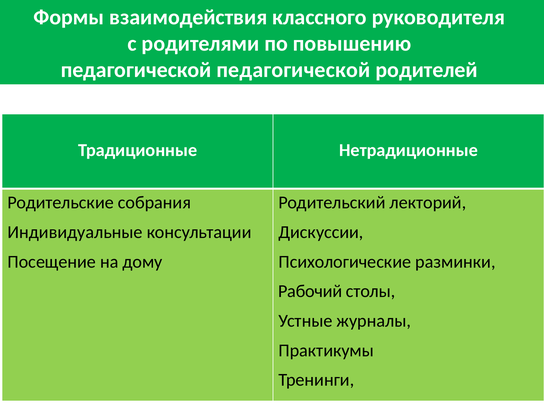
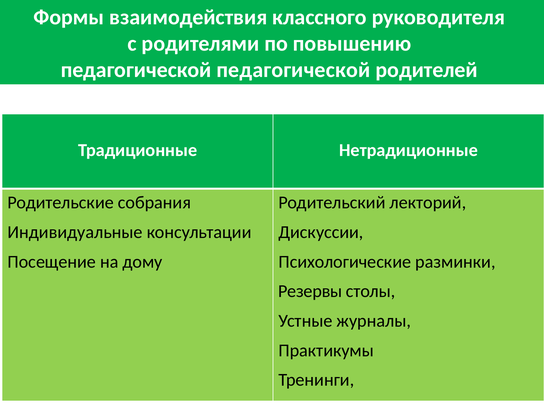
Рабочий: Рабочий -> Резервы (310, 291)
